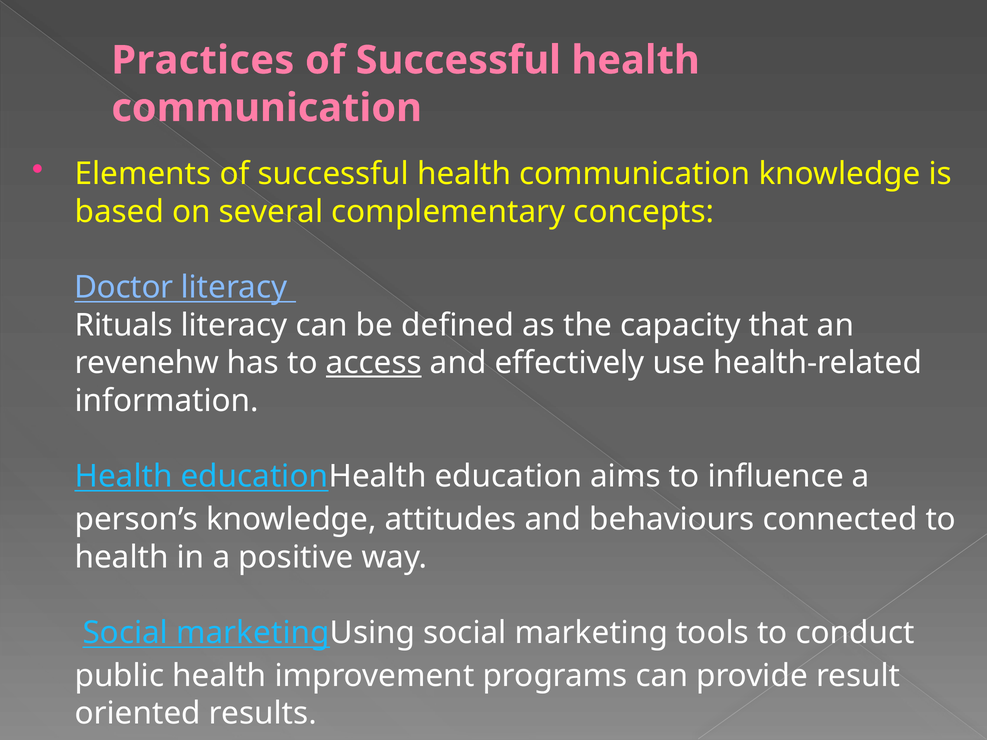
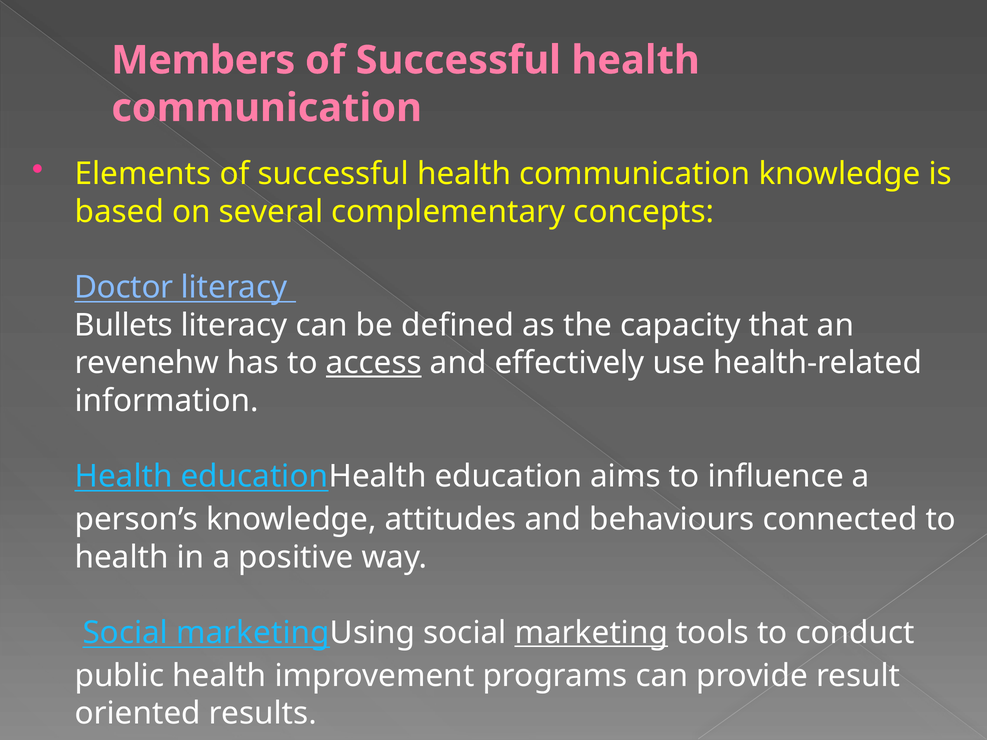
Practices: Practices -> Members (203, 60)
Rituals: Rituals -> Bullets (124, 325)
marketing underline: none -> present (591, 633)
